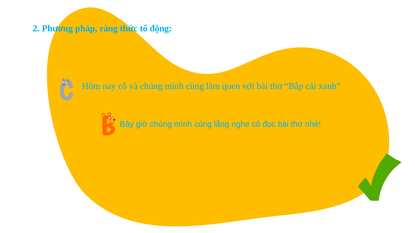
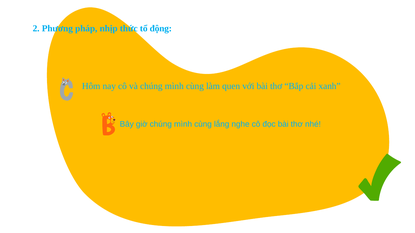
ràng: ràng -> nhịp (109, 29)
